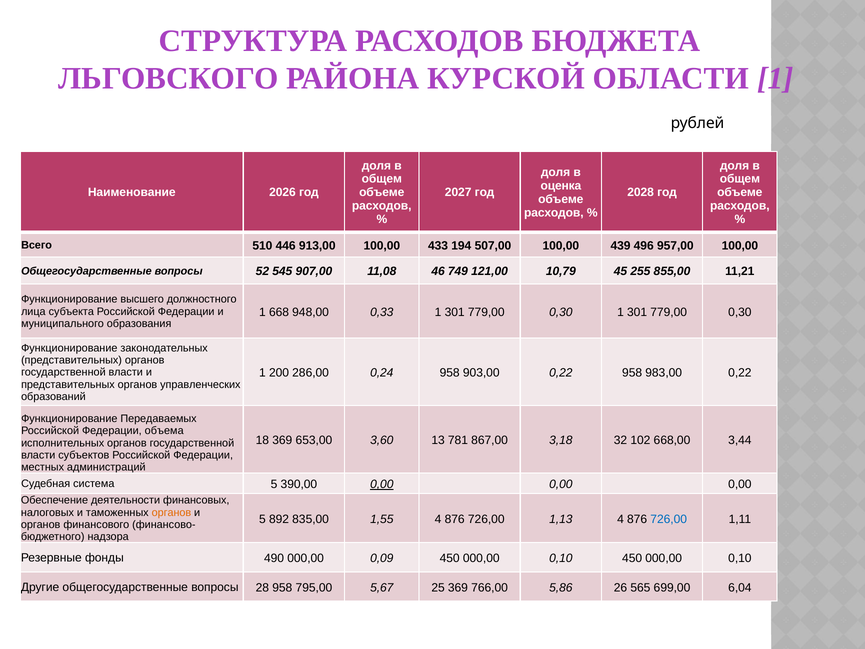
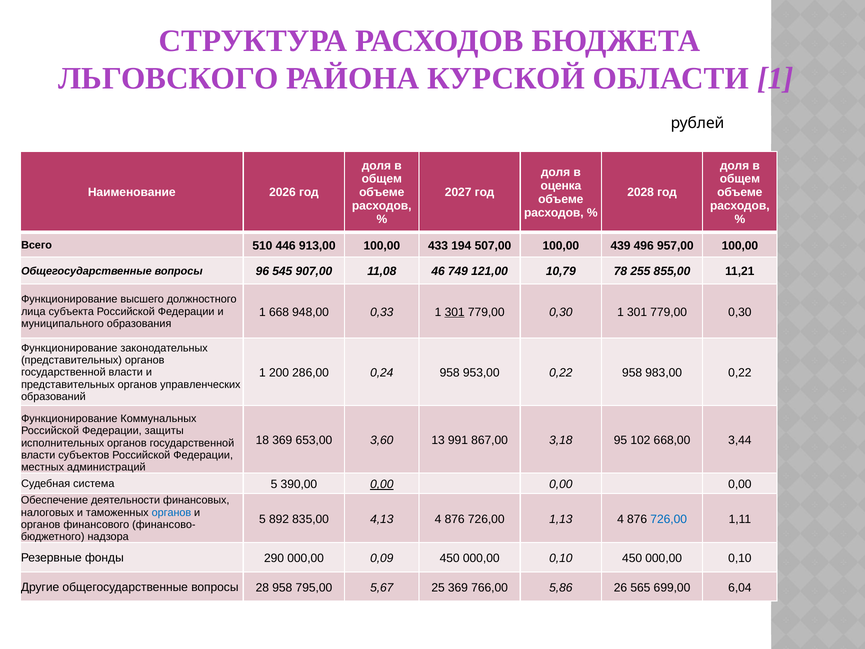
52: 52 -> 96 (262, 271)
45: 45 -> 78 (620, 271)
301 underline: none -> present (455, 312)
903,00: 903,00 -> 953,00 (481, 373)
Передаваемых: Передаваемых -> Коммунальных (158, 419)
объема: объема -> защиты (164, 431)
781: 781 -> 991 (458, 440)
32: 32 -> 95 (620, 440)
органов colour: orange -> blue (171, 512)
1,55: 1,55 -> 4,13 (382, 519)
490: 490 -> 290 (274, 558)
